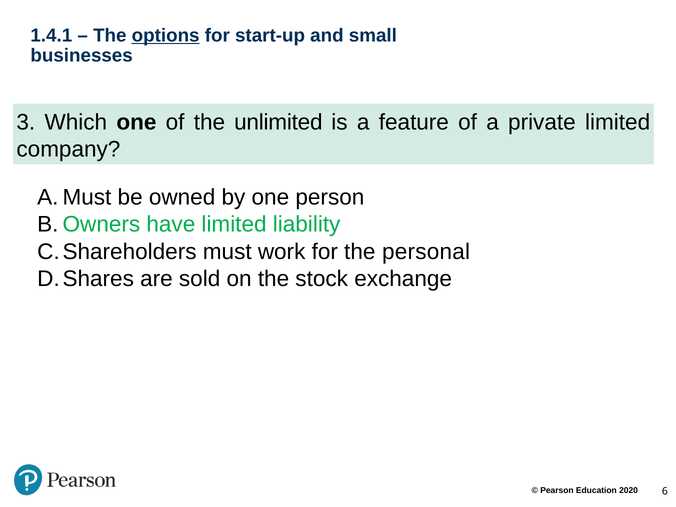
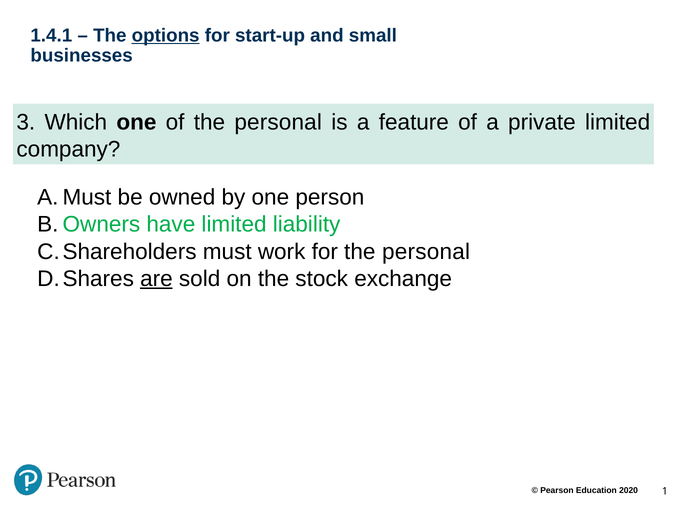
of the unlimited: unlimited -> personal (278, 122)
are underline: none -> present (156, 279)
6: 6 -> 1 (665, 491)
